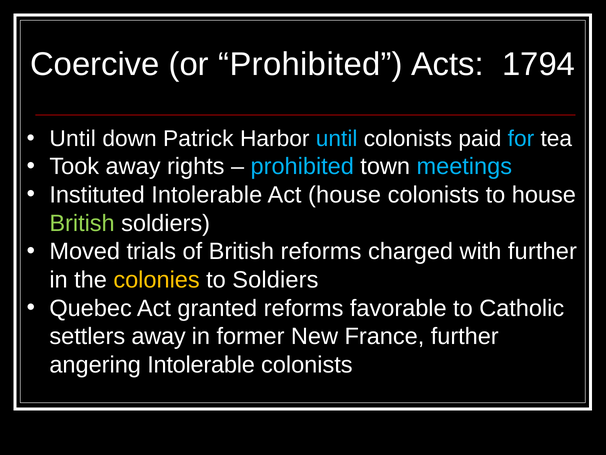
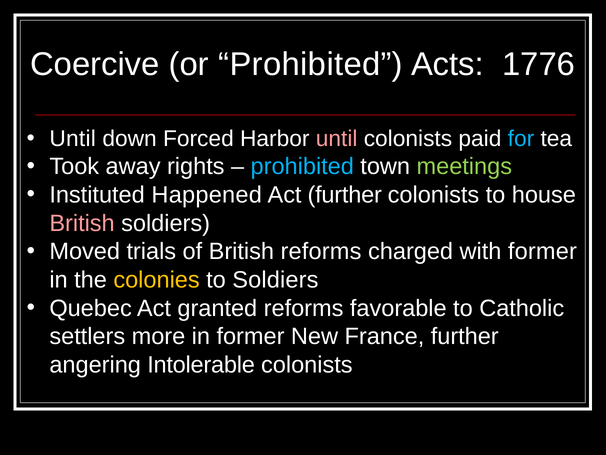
1794: 1794 -> 1776 (539, 64)
Patrick: Patrick -> Forced (198, 139)
until colour: light blue -> pink (337, 139)
meetings colour: light blue -> light green (464, 166)
Instituted Intolerable: Intolerable -> Happened (207, 195)
Act house: house -> further (345, 195)
British colour: light green -> pink (82, 223)
with further: further -> former (542, 251)
settlers away: away -> more (158, 336)
